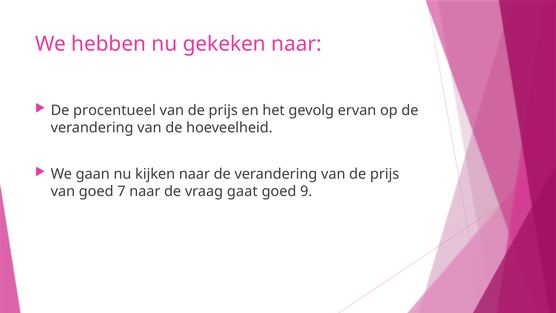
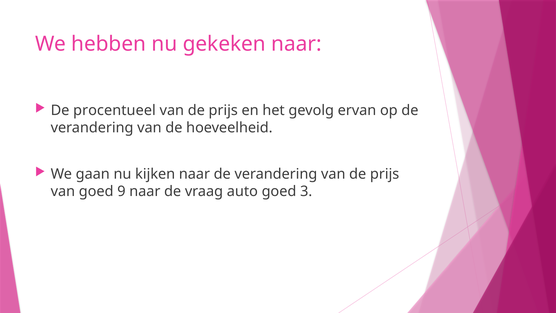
7: 7 -> 9 (121, 191)
gaat: gaat -> auto (242, 191)
9: 9 -> 3 (306, 191)
